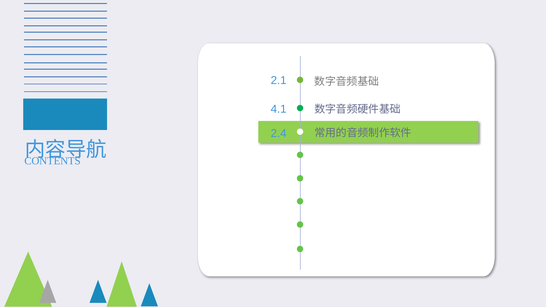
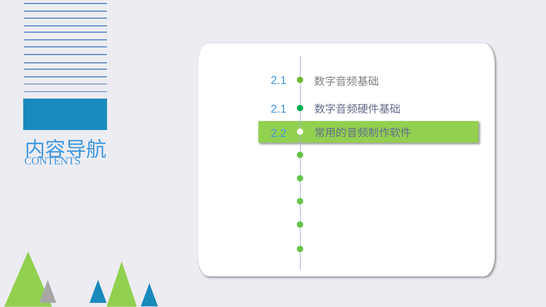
4.1: 4.1 -> 2.1 (279, 109)
2.4: 2.4 -> 2.2 (279, 133)
